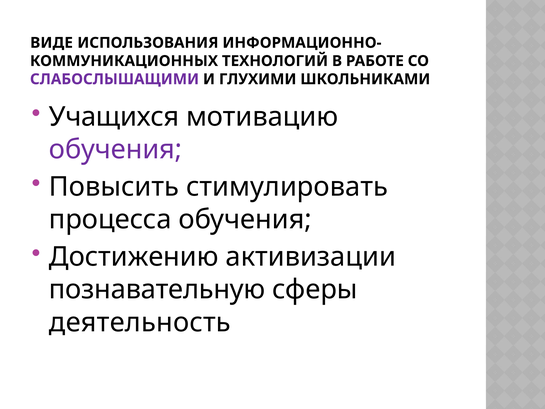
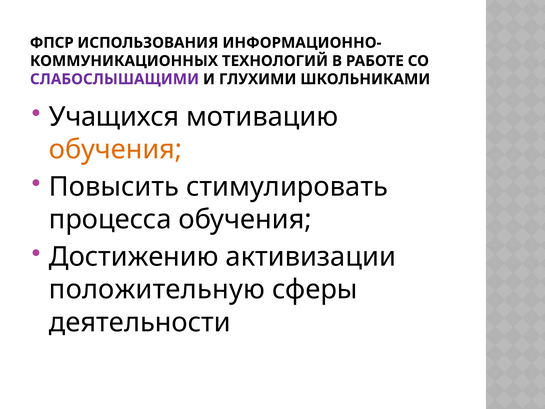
ВИДЕ: ВИДЕ -> ФПСР (52, 43)
обучения colour: purple -> orange (116, 150)
познавательную: познавательную -> положительную (157, 289)
деятельность: деятельность -> деятельности (140, 322)
